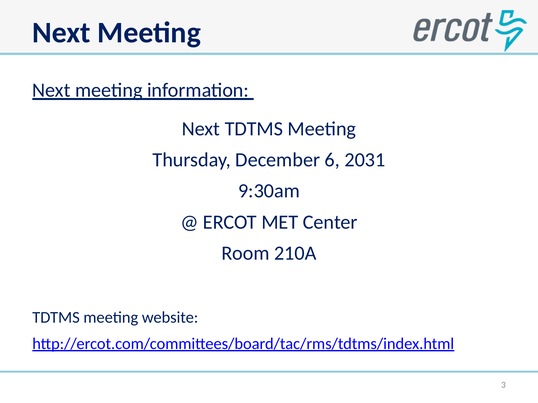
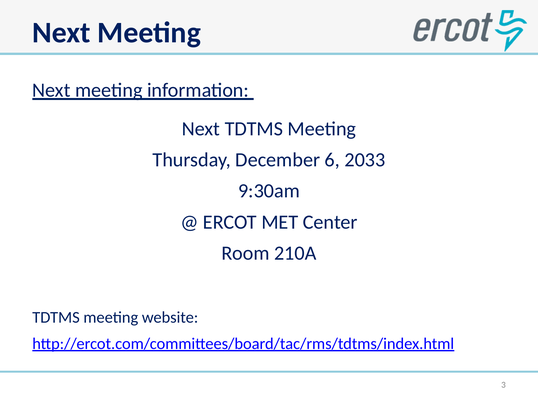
2031: 2031 -> 2033 (365, 160)
